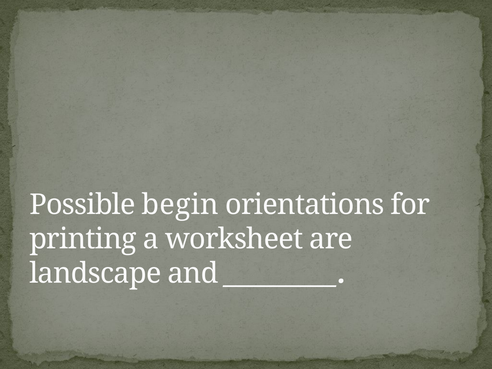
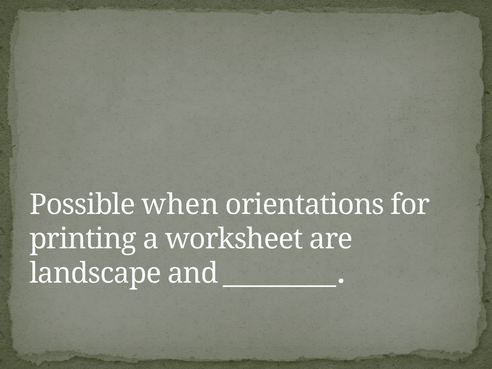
begin: begin -> when (180, 205)
